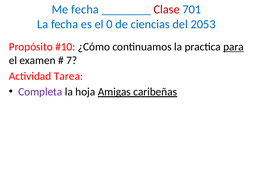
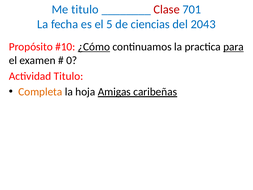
Me fecha: fecha -> titulo (85, 9)
0: 0 -> 5 (109, 24)
2053: 2053 -> 2043 (203, 24)
¿Cómo underline: none -> present (94, 47)
7: 7 -> 0 (72, 60)
Actividad Tarea: Tarea -> Titulo (69, 76)
Completa colour: purple -> orange (40, 92)
